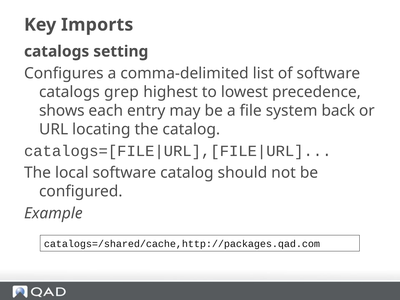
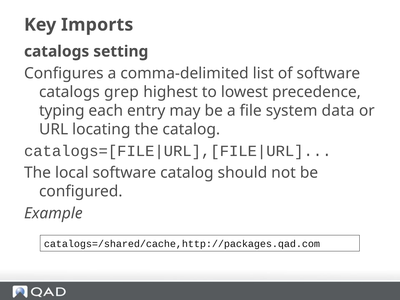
shows: shows -> typing (62, 111)
back: back -> data (338, 111)
